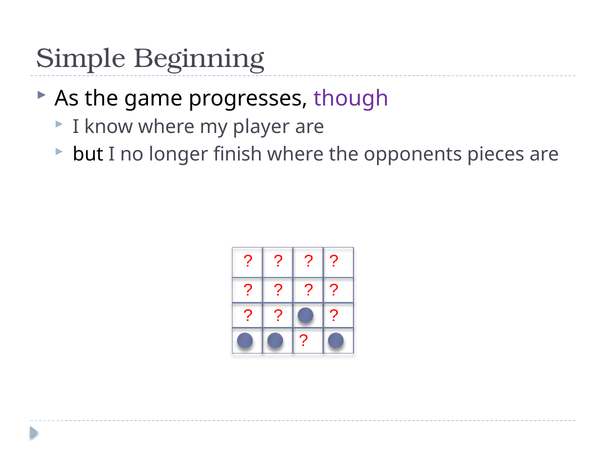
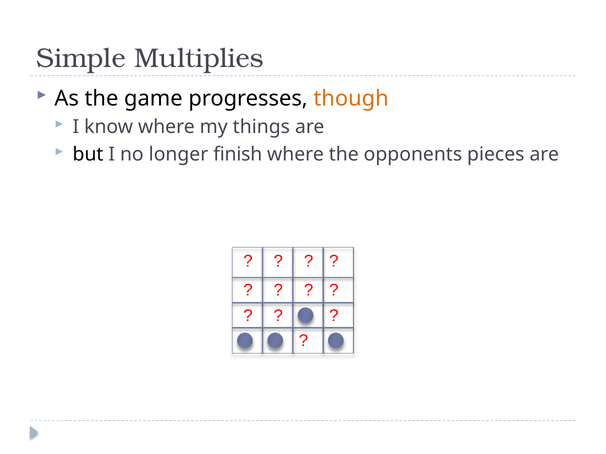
Beginning: Beginning -> Multiplies (199, 58)
though colour: purple -> orange (351, 98)
player: player -> things (261, 127)
